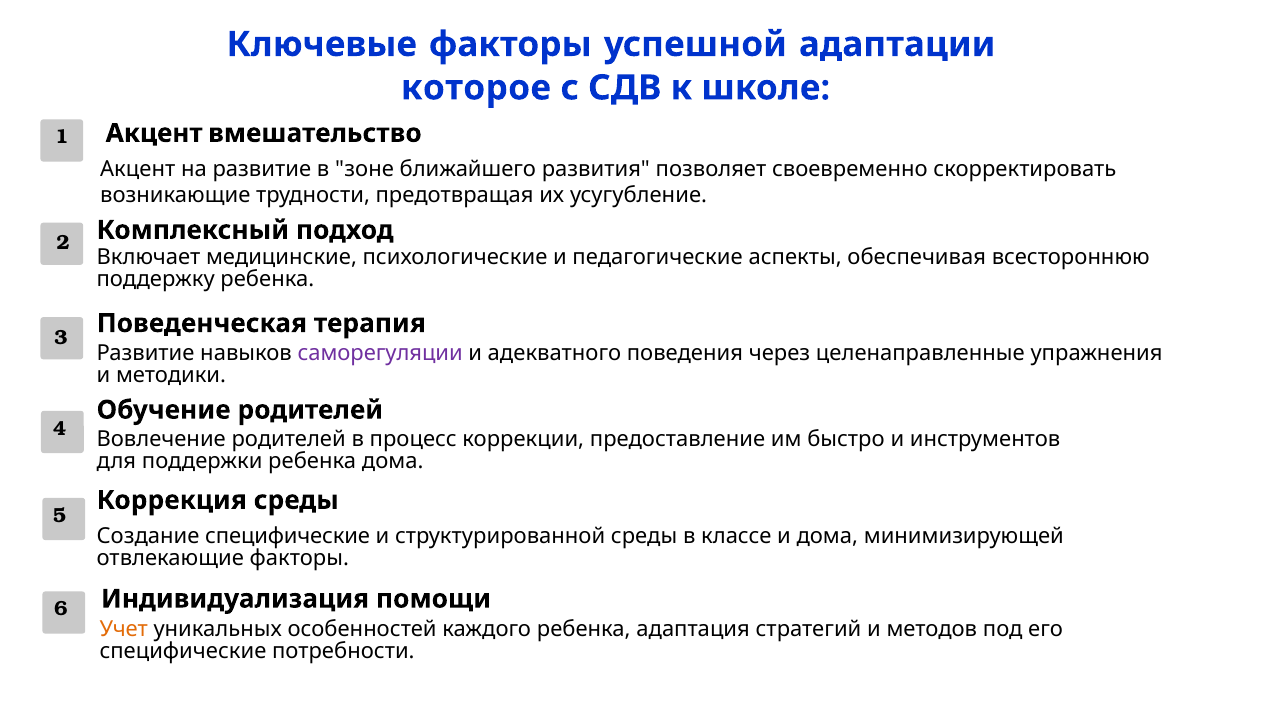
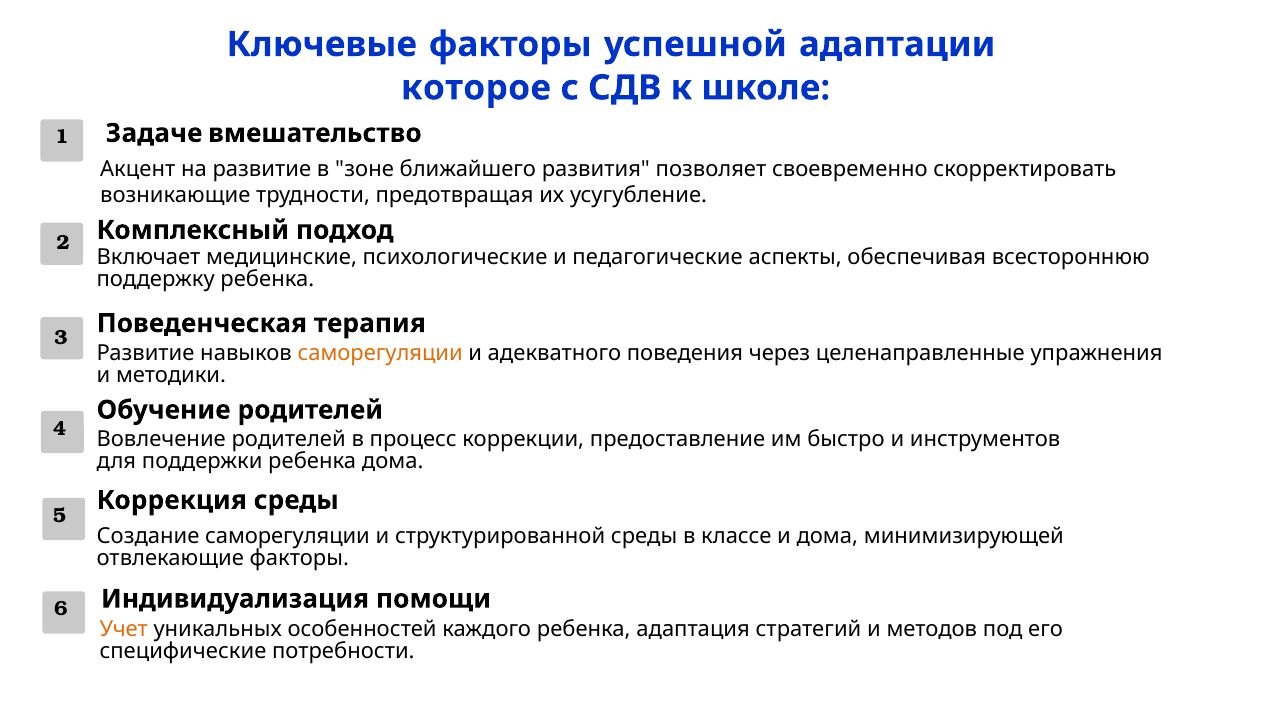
1 Акцент: Акцент -> Задаче (154, 133)
саморегуляции colour: purple -> orange (380, 353)
Создание специфические: специфические -> саморегуляции (288, 536)
